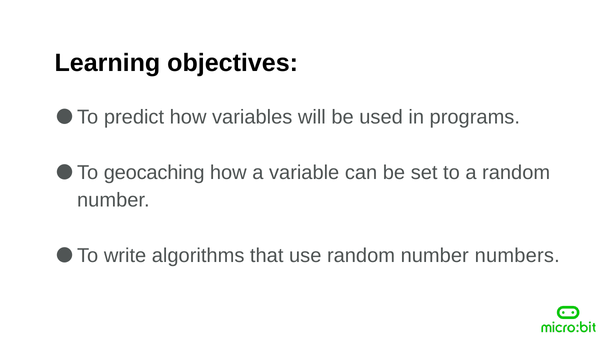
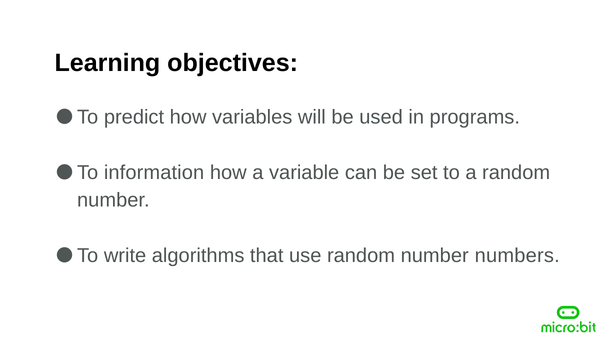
geocaching: geocaching -> information (154, 173)
